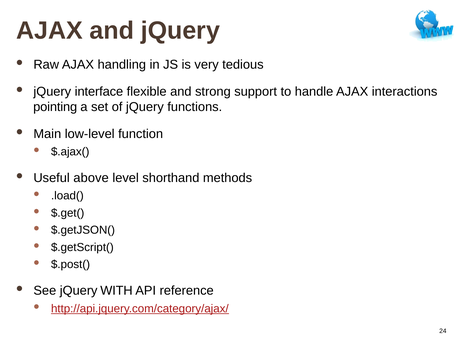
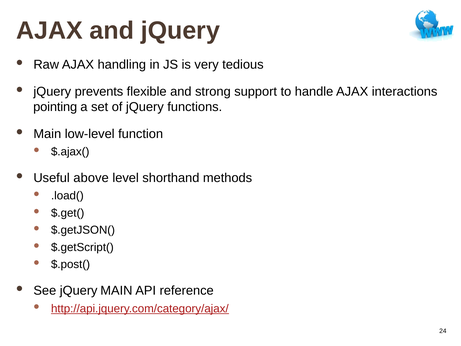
interface: interface -> prevents (99, 92)
jQuery WITH: WITH -> MAIN (116, 291)
